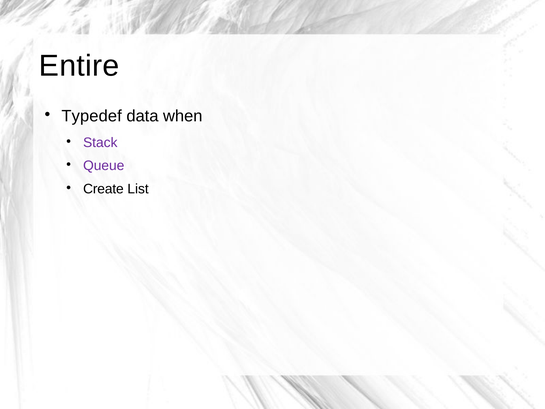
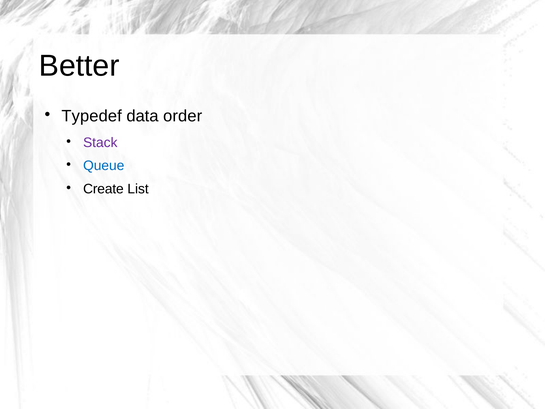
Entire: Entire -> Better (79, 66)
when: when -> order (183, 116)
Queue colour: purple -> blue (104, 166)
